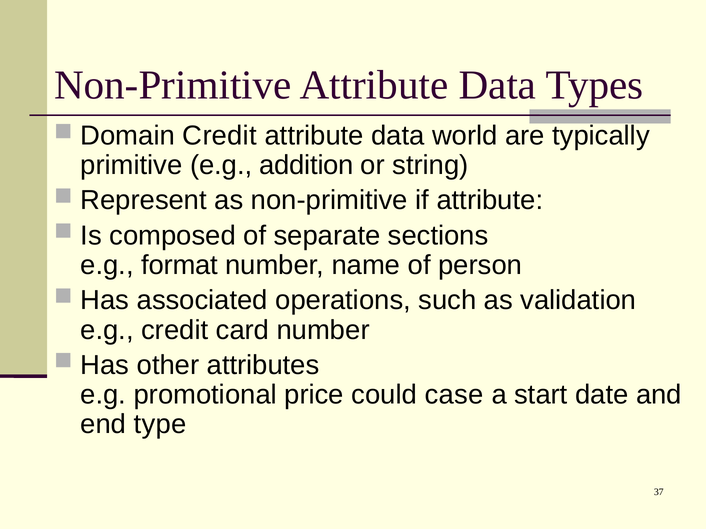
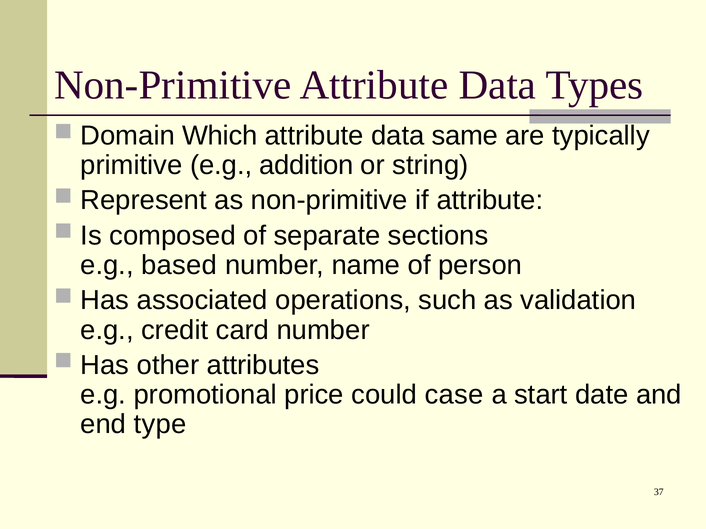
Domain Credit: Credit -> Which (220, 136)
world: world -> same (465, 136)
format: format -> based (179, 265)
